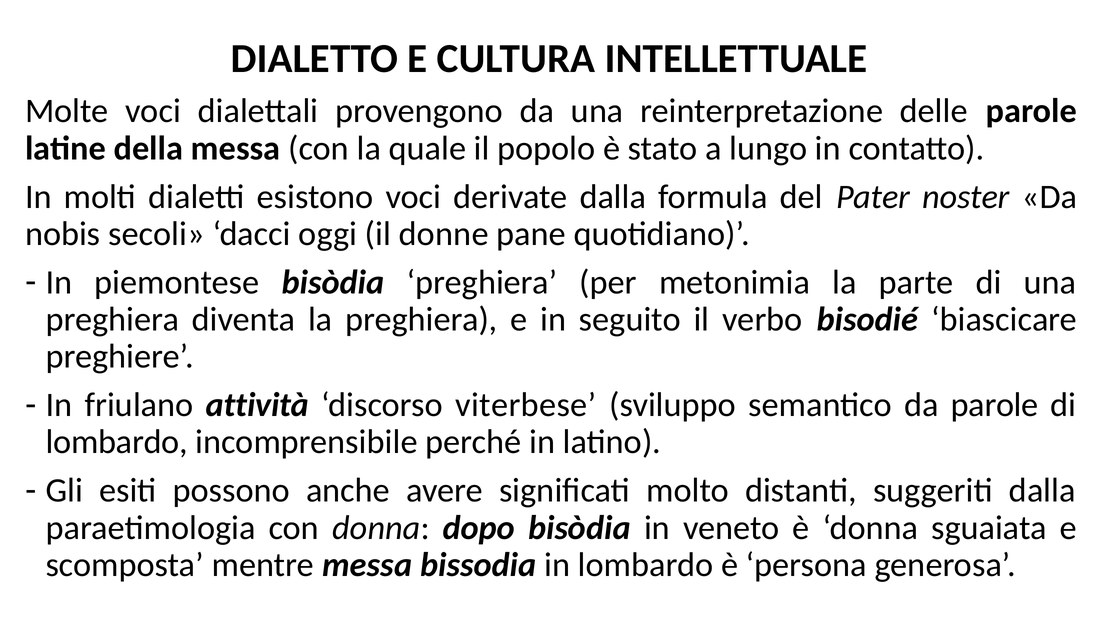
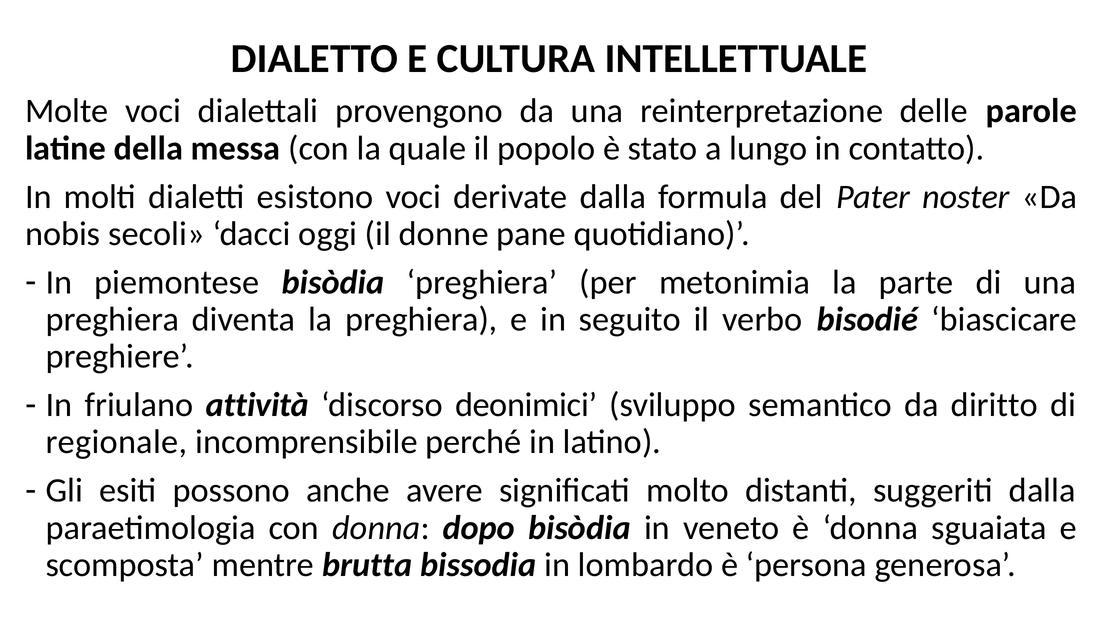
viterbese: viterbese -> deonimici (526, 405)
da parole: parole -> diritto (994, 405)
lombardo: lombardo -> regionale (116, 442)
mentre messa: messa -> brutta (367, 565)
